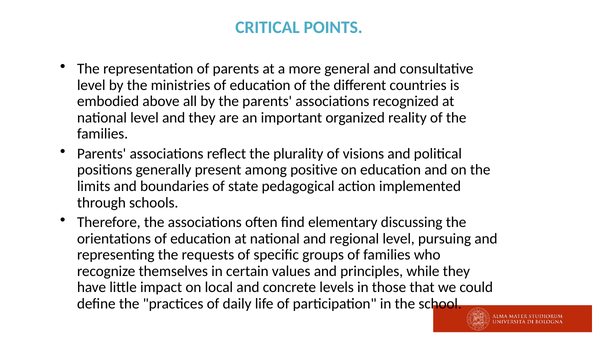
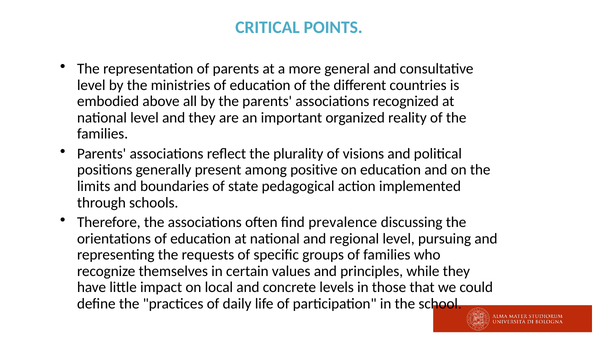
elementary: elementary -> prevalence (343, 222)
